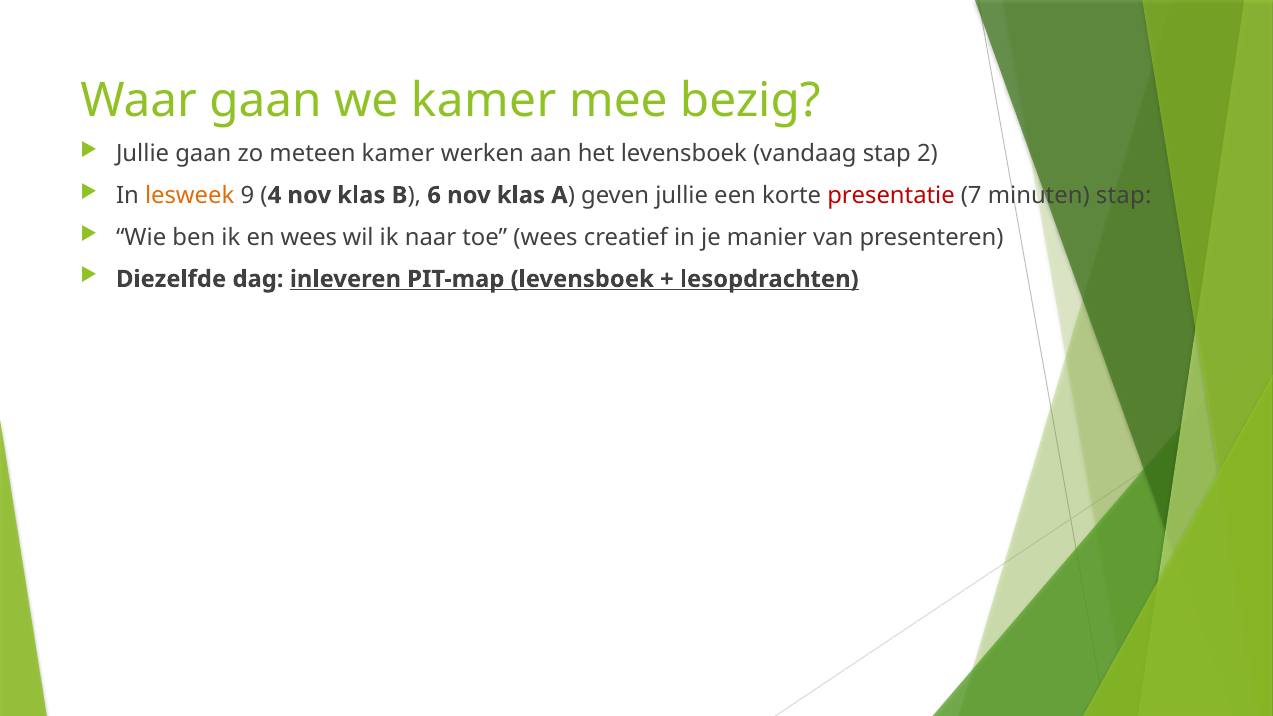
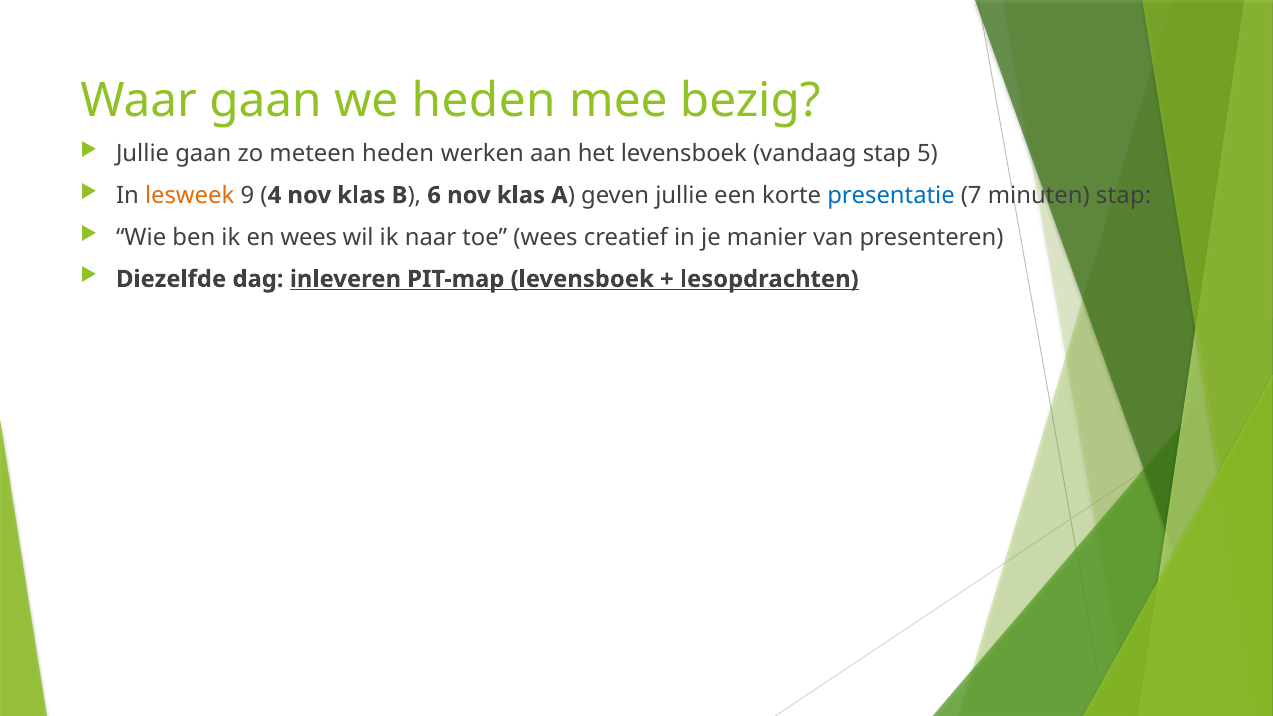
we kamer: kamer -> heden (484, 100)
meteen kamer: kamer -> heden (398, 153)
2: 2 -> 5 (928, 153)
presentatie colour: red -> blue (891, 195)
